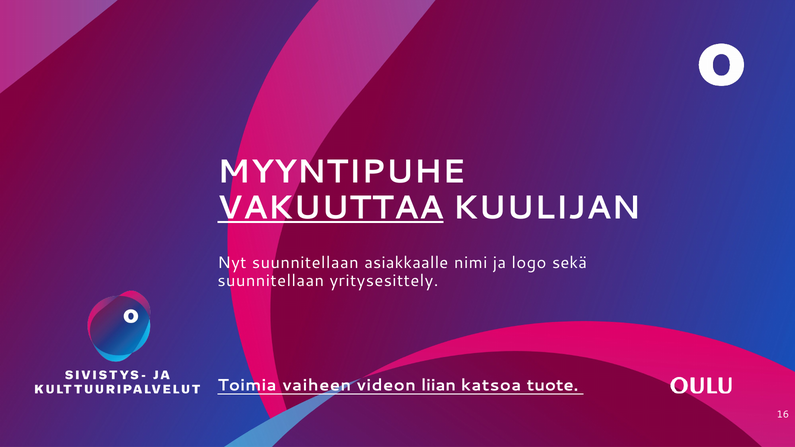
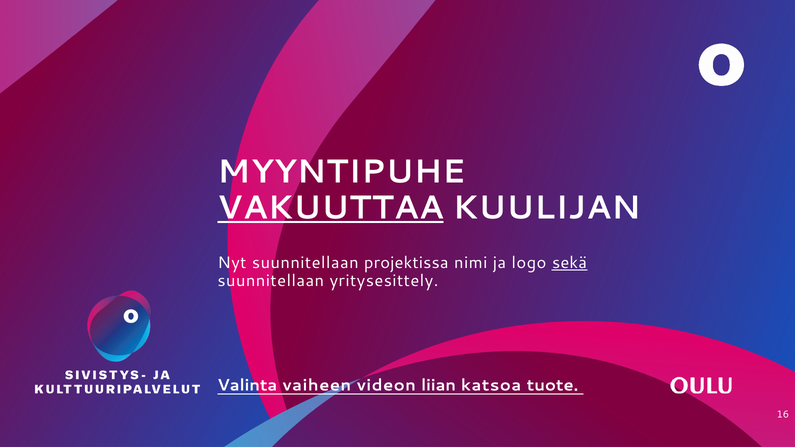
asiakkaalle: asiakkaalle -> projektissa (406, 263)
sekä underline: none -> present (569, 263)
Toimia: Toimia -> Valinta (247, 386)
